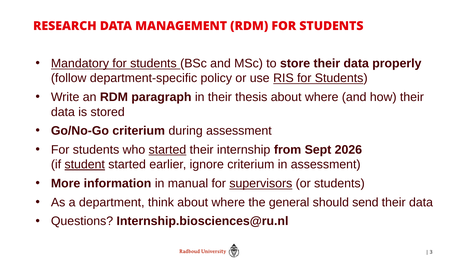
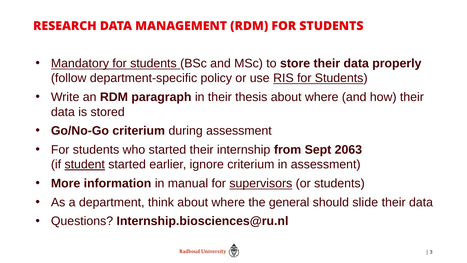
started underline: present -> none (167, 150)
2026: 2026 -> 2063 (348, 150)
send: send -> slide (365, 202)
